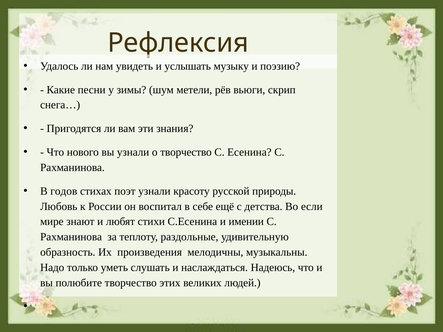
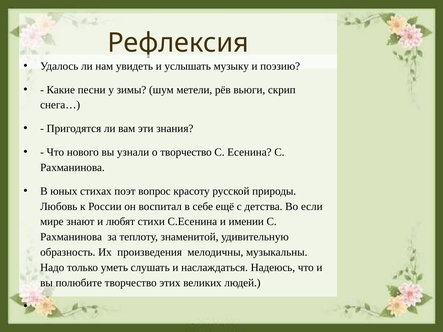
годов: годов -> юных (64, 191)
поэт узнали: узнали -> вопрос (154, 191)
раздольные: раздольные -> знаменитой (190, 237)
